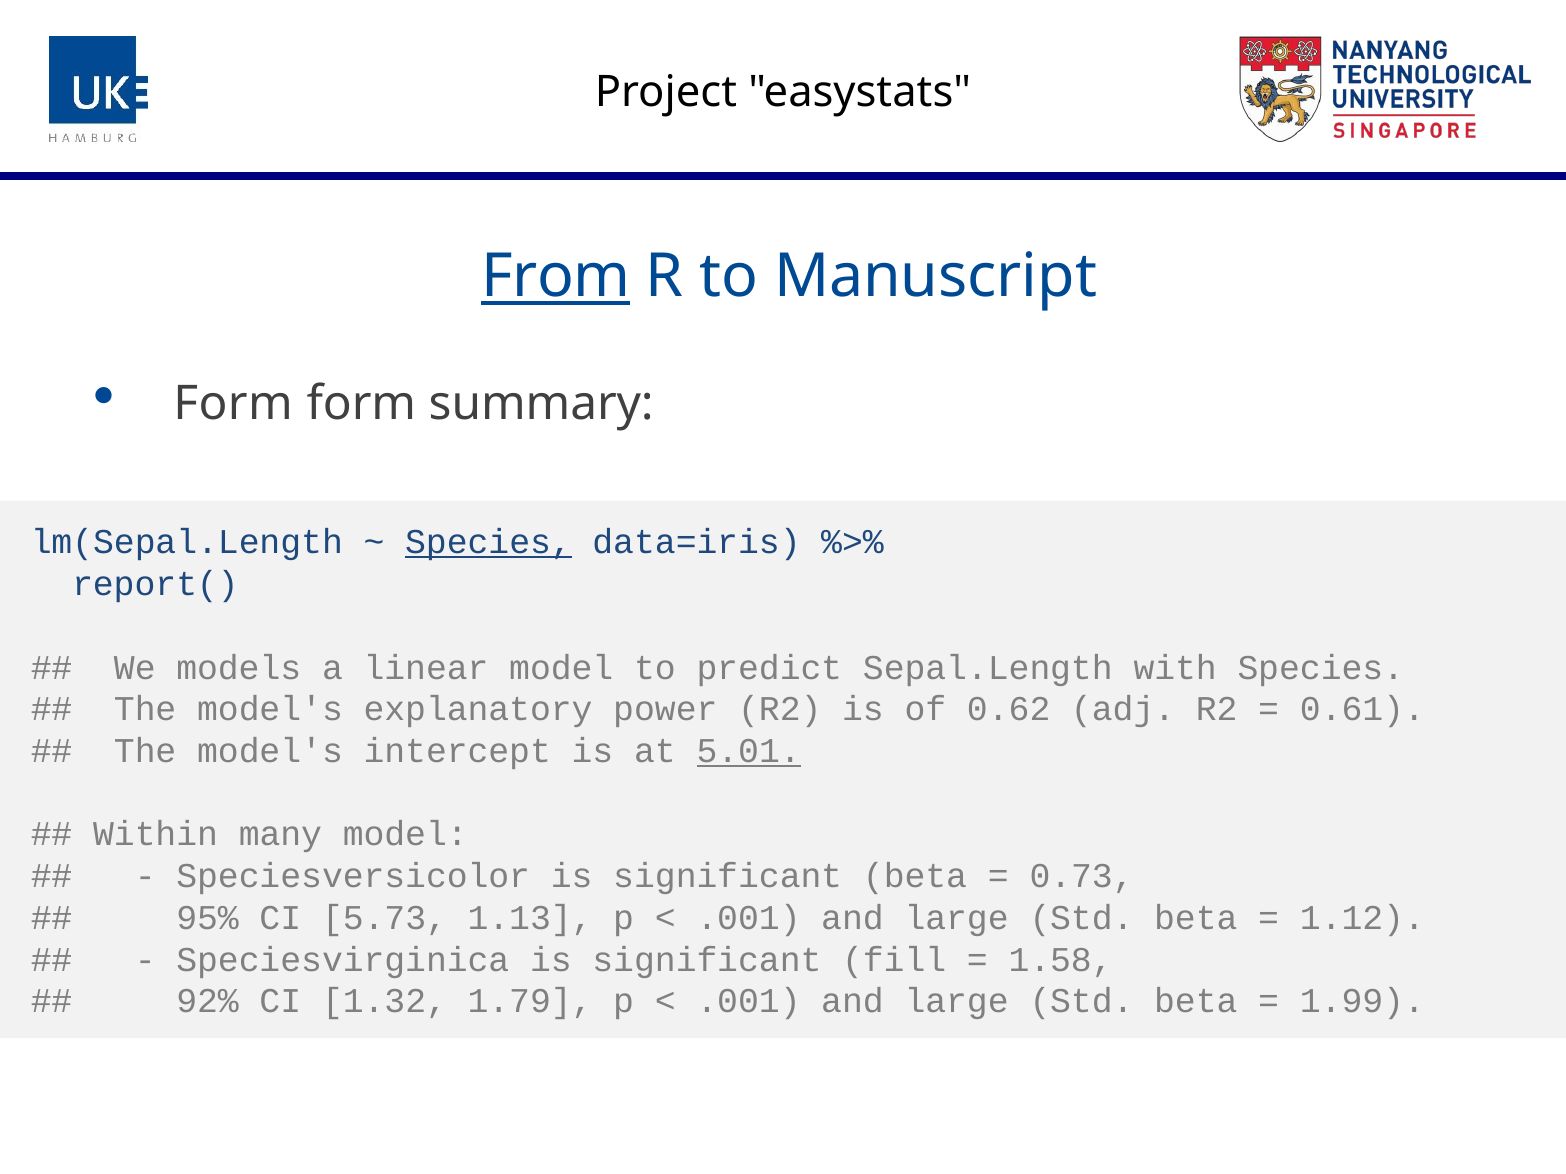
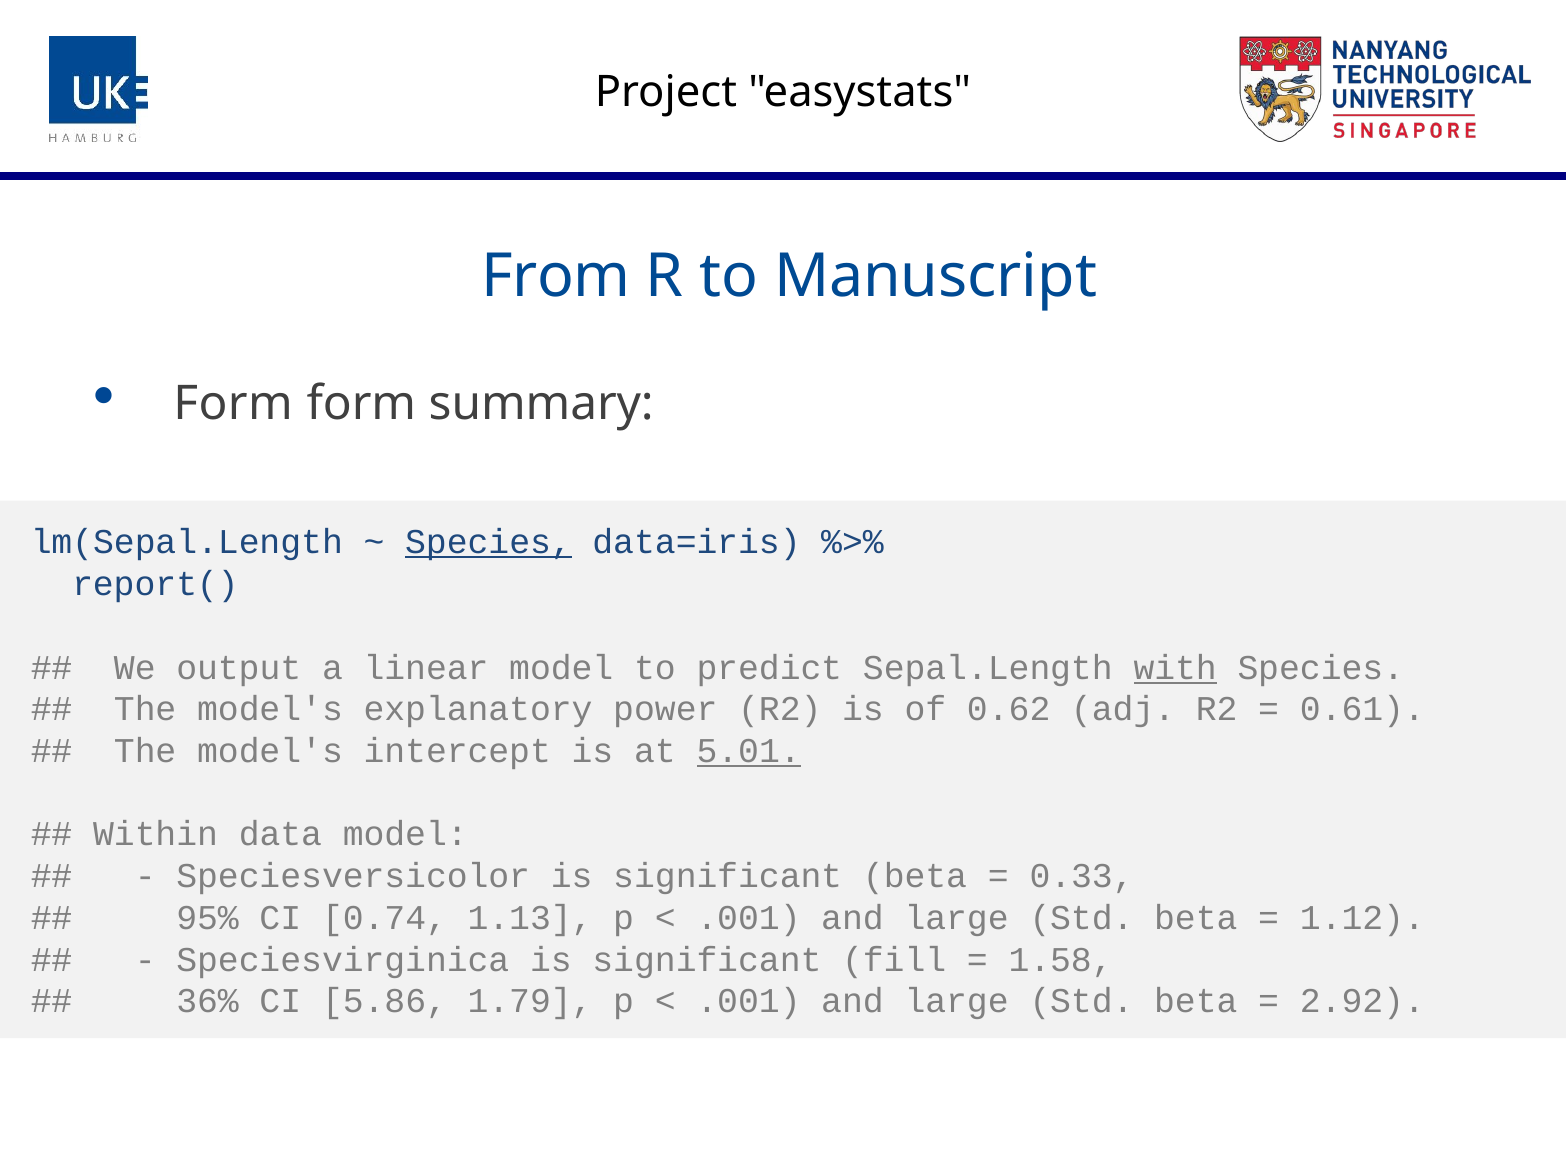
From underline: present -> none (556, 277)
models: models -> output (239, 668)
with underline: none -> present (1175, 668)
many: many -> data (280, 835)
0.73: 0.73 -> 0.33 (1082, 877)
5.73: 5.73 -> 0.74 (384, 918)
92%: 92% -> 36% (208, 1002)
1.32: 1.32 -> 5.86 (384, 1002)
1.99: 1.99 -> 2.92 (1362, 1002)
